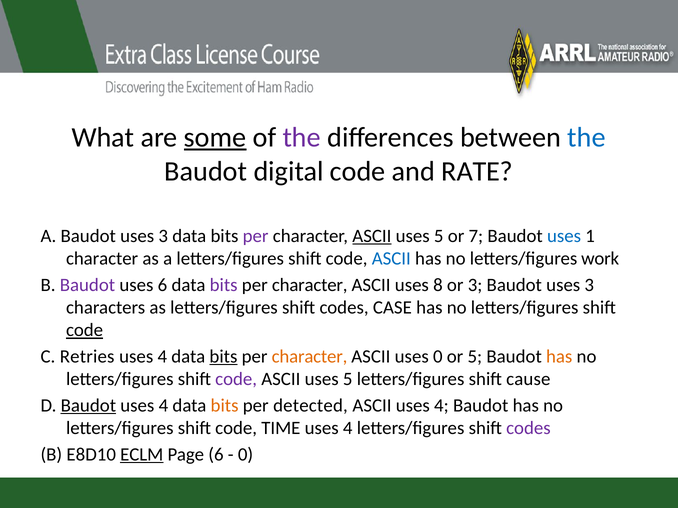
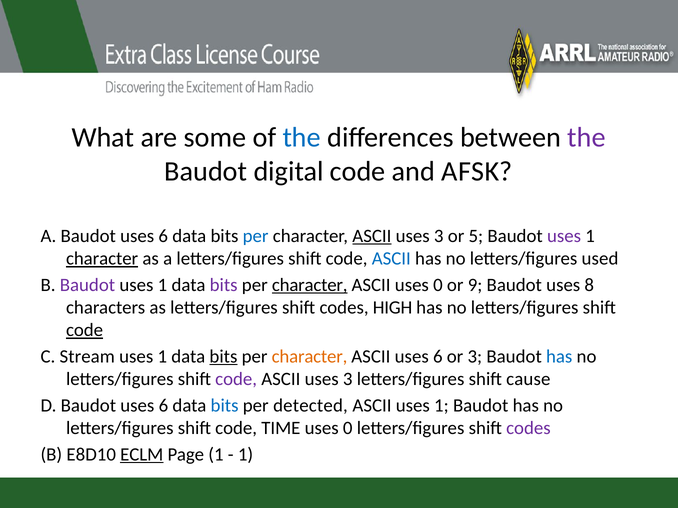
some underline: present -> none (215, 138)
the colour: purple -> blue (302, 138)
the colour: blue -> purple (586, 138)
RATE: RATE -> AFSK (477, 171)
A Baudot uses 3: 3 -> 6 (163, 236)
per colour: purple -> blue (256, 236)
5: 5 -> 3 (439, 236)
7: 7 -> 5 (476, 236)
uses colour: blue -> purple (564, 236)
character underline: none -> present (102, 259)
work: work -> used (600, 259)
6: 6 -> 1 (163, 285)
character underline: none -> present (310, 285)
ASCII uses 8: 8 -> 0 (438, 285)
or 3: 3 -> 9 (475, 285)
3: 3 -> 8 (589, 285)
CASE: CASE -> HIGH (393, 308)
Retries: Retries -> Stream (87, 357)
4: 4 -> 1 (162, 357)
ASCII uses 0: 0 -> 6 (438, 357)
or 5: 5 -> 3 (475, 357)
has colour: orange -> blue (559, 357)
5: 5 -> 3 (348, 379)
Baudot underline: present -> none (88, 406)
4: 4 -> 6 (163, 406)
bits colour: orange -> blue (225, 406)
ASCII uses 4: 4 -> 1 (441, 406)
4: 4 -> 0 (348, 428)
Page 6: 6 -> 1 (216, 455)
0: 0 -> 1 (246, 455)
